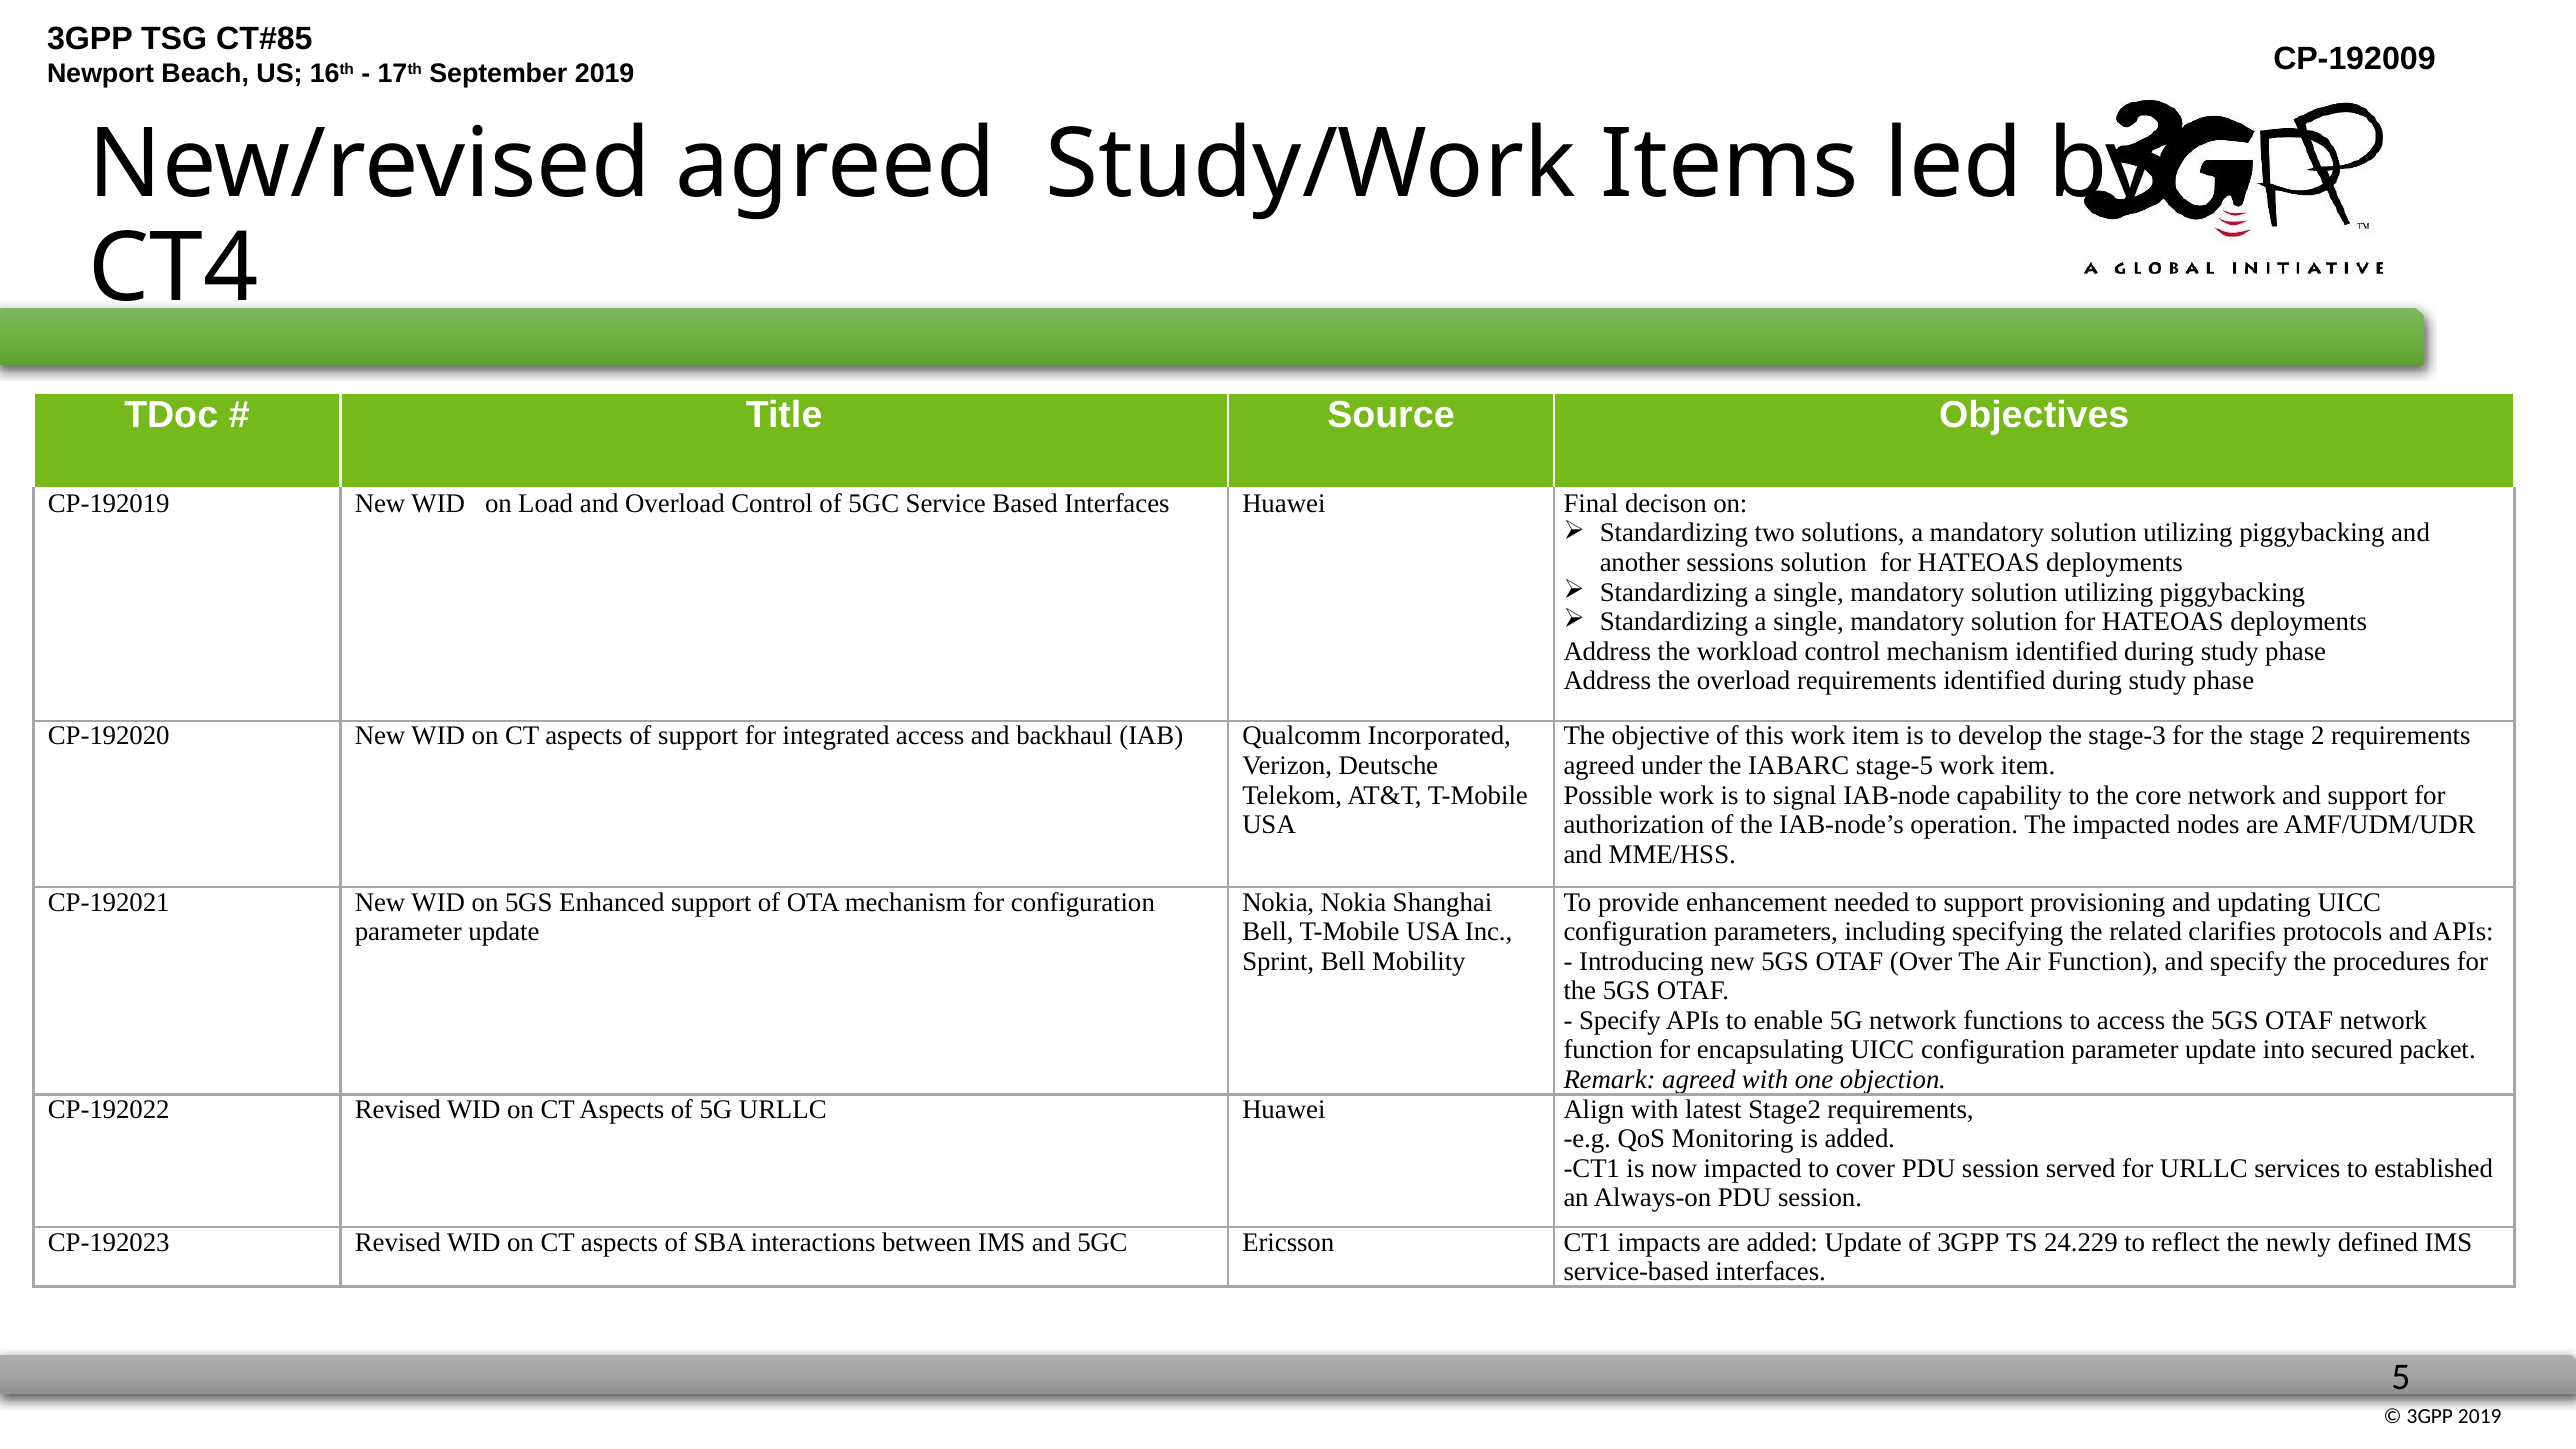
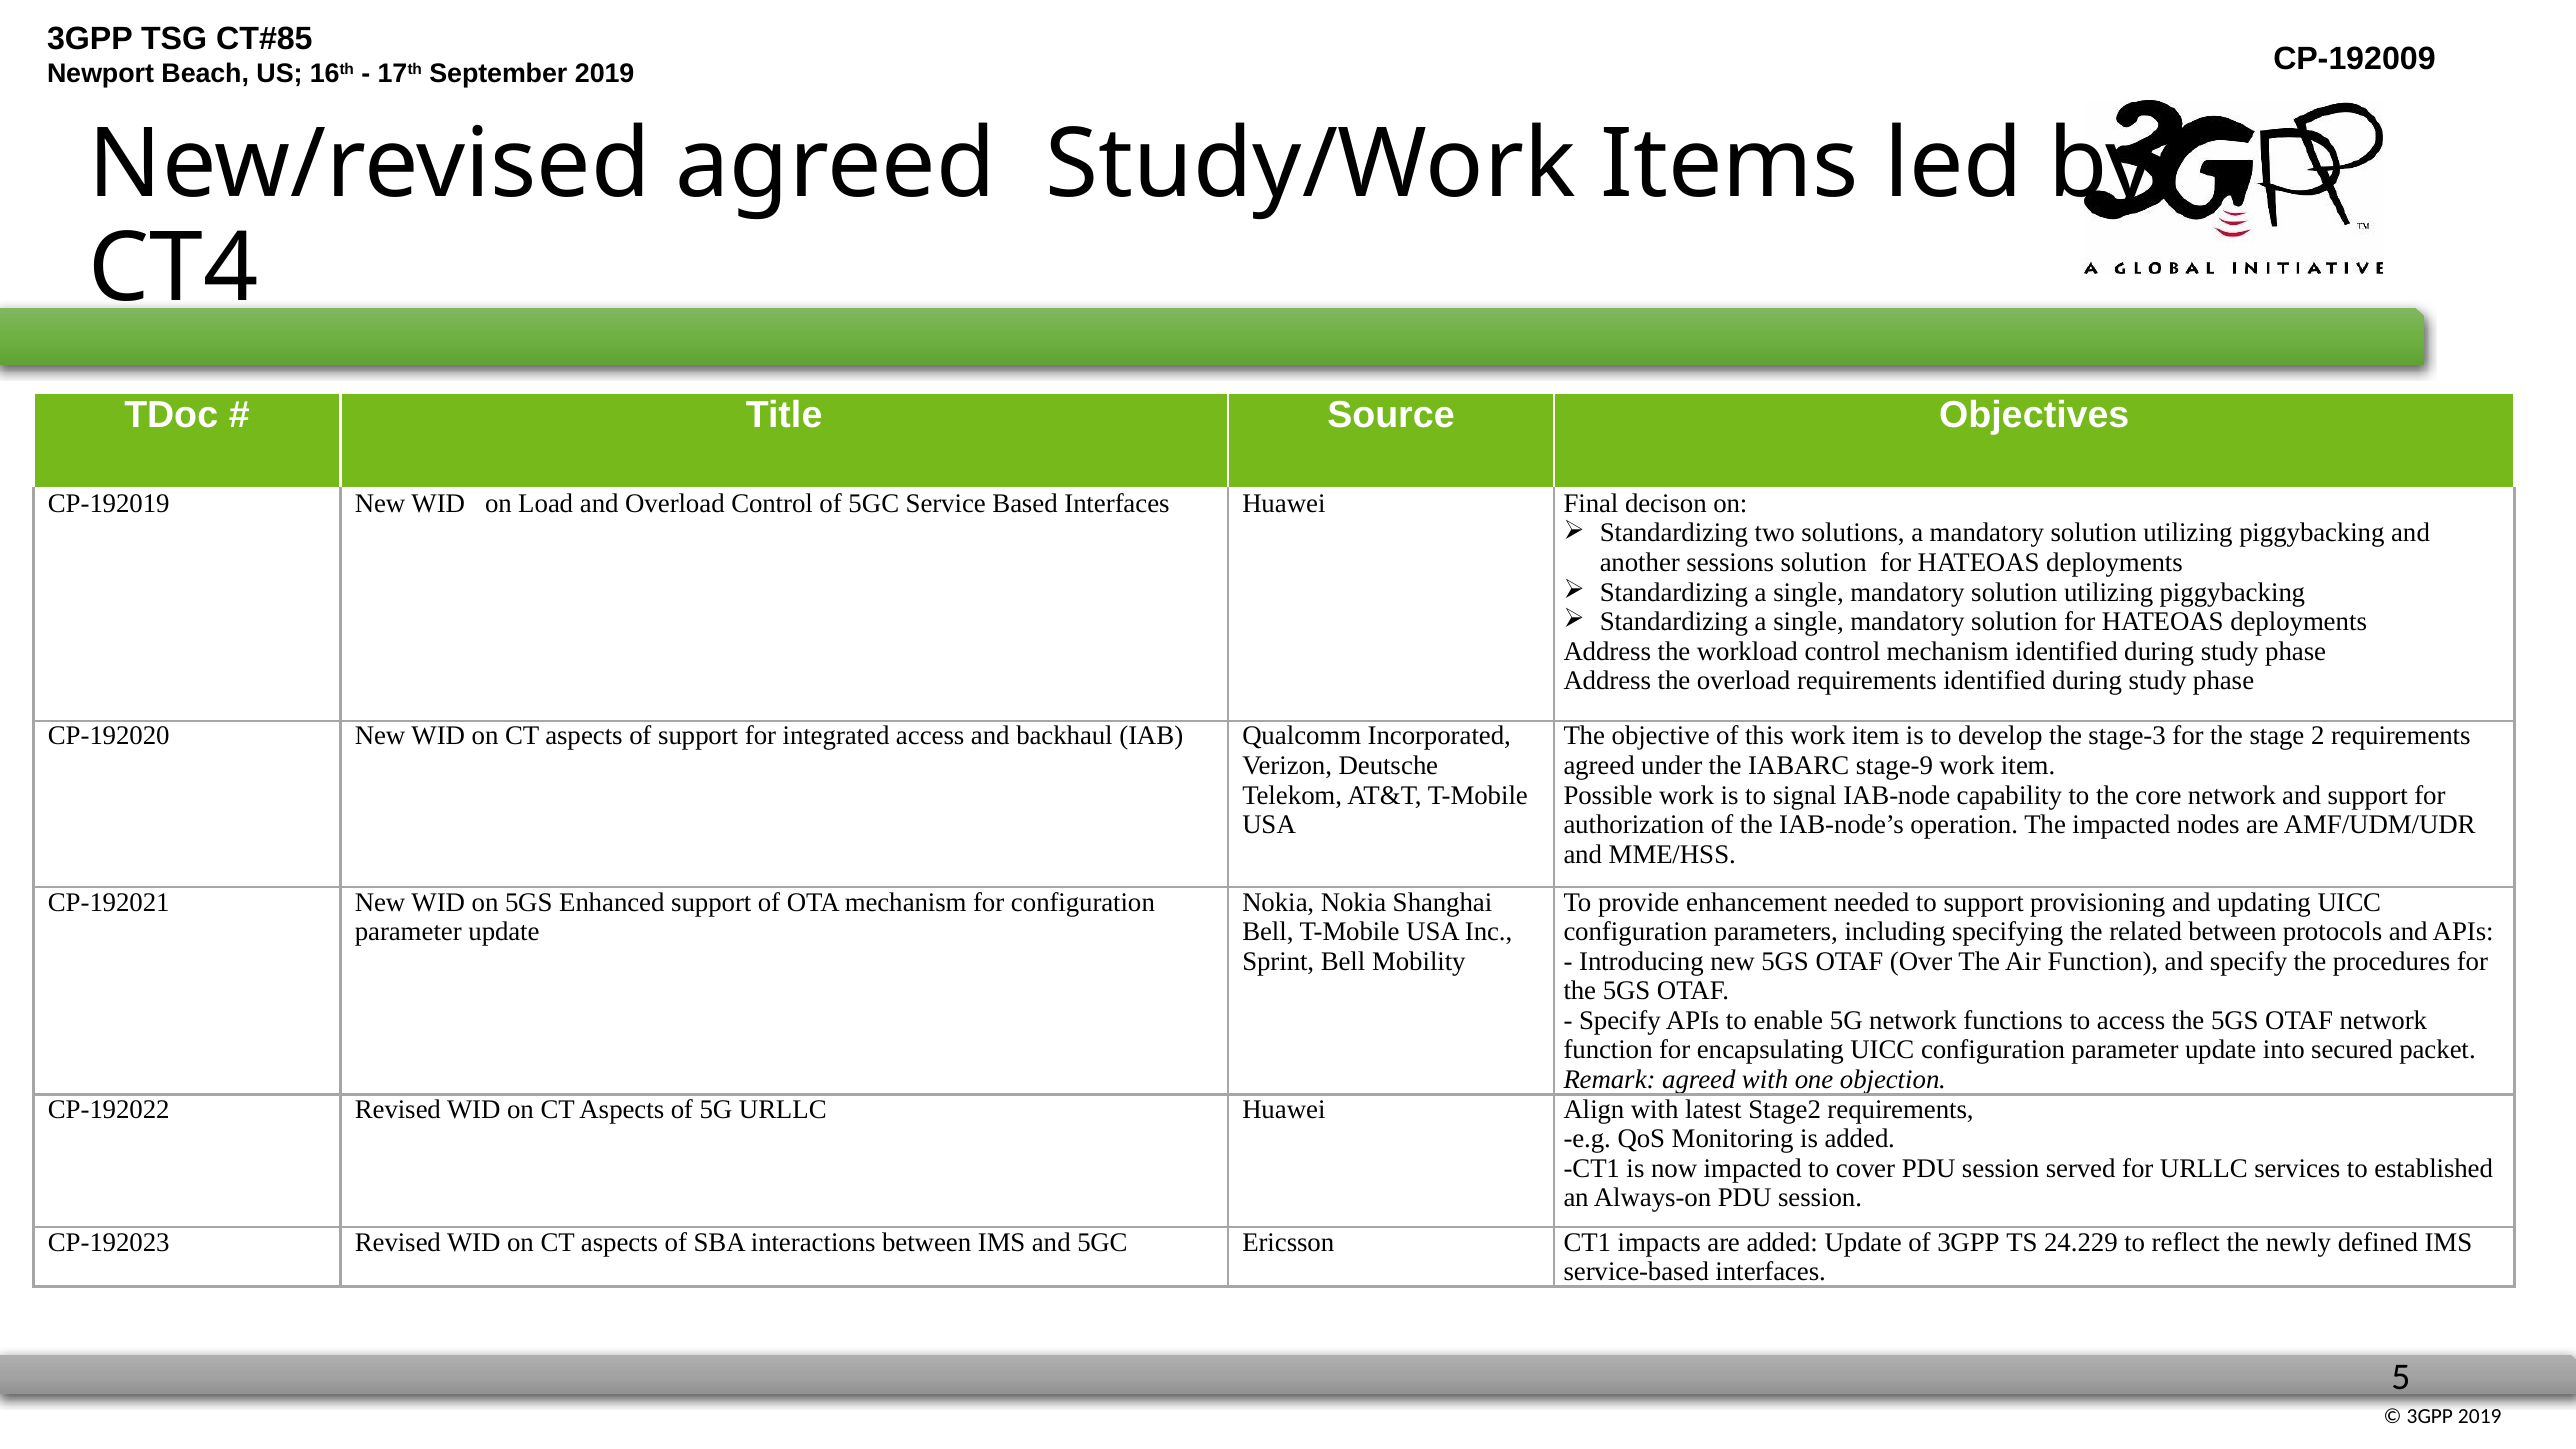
stage-5: stage-5 -> stage-9 (1894, 766)
related clarifies: clarifies -> between (2232, 932)
